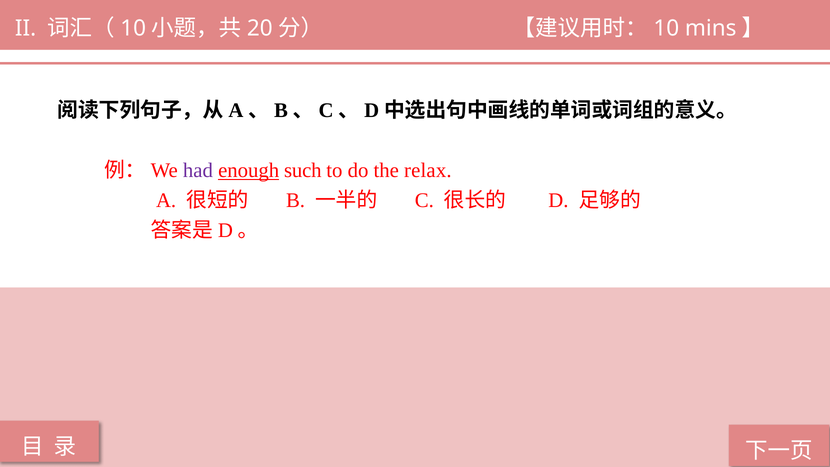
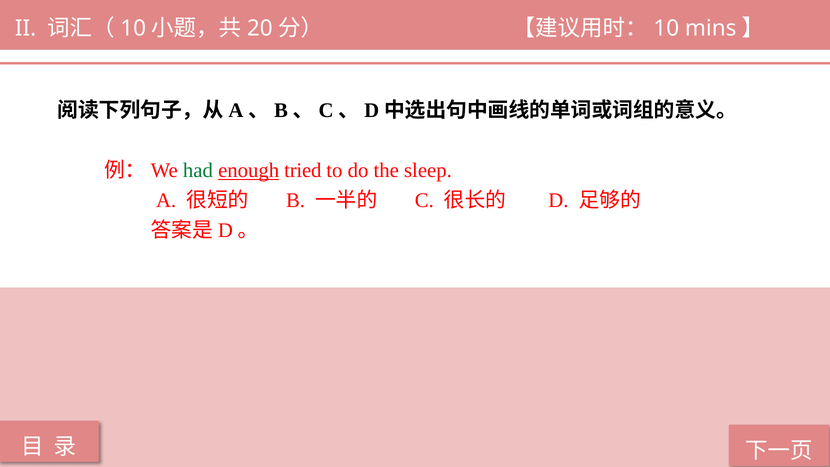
had colour: purple -> green (198, 170)
such: such -> tried (303, 170)
relax: relax -> sleep (428, 170)
